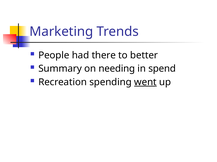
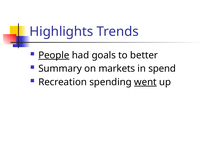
Marketing: Marketing -> Highlights (61, 32)
People underline: none -> present (54, 55)
there: there -> goals (104, 55)
needing: needing -> markets (117, 69)
